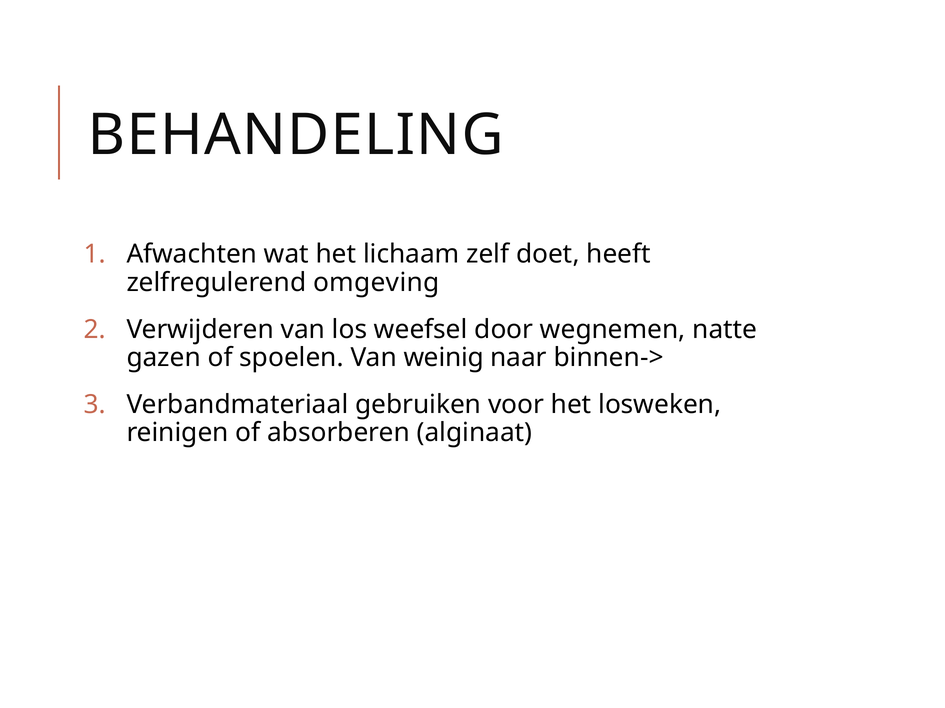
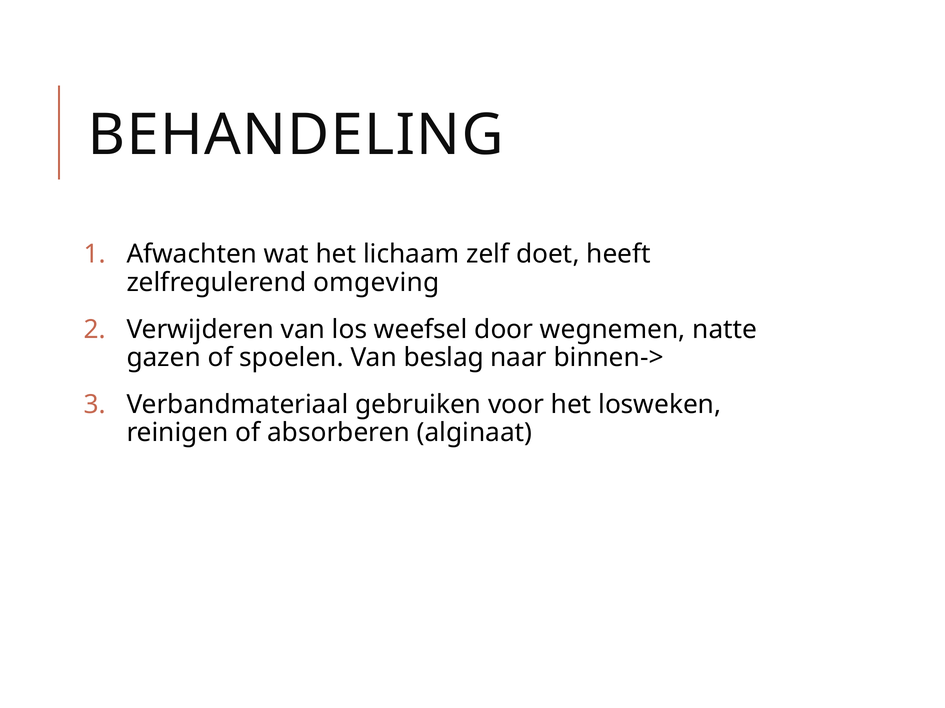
weinig: weinig -> beslag (444, 358)
